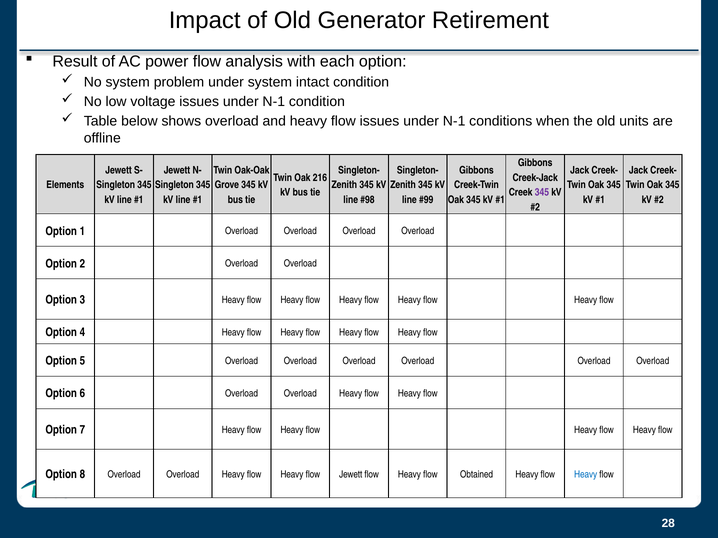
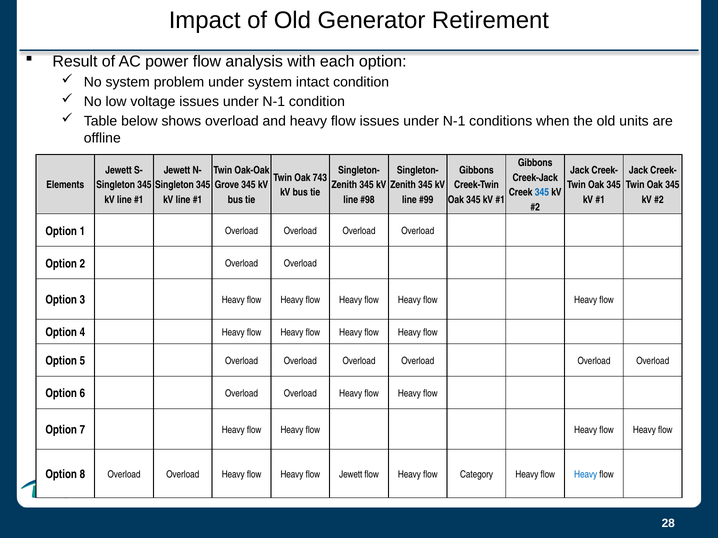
216: 216 -> 743 (320, 178)
345 colour: purple -> blue (542, 193)
Obtained: Obtained -> Category (477, 475)
